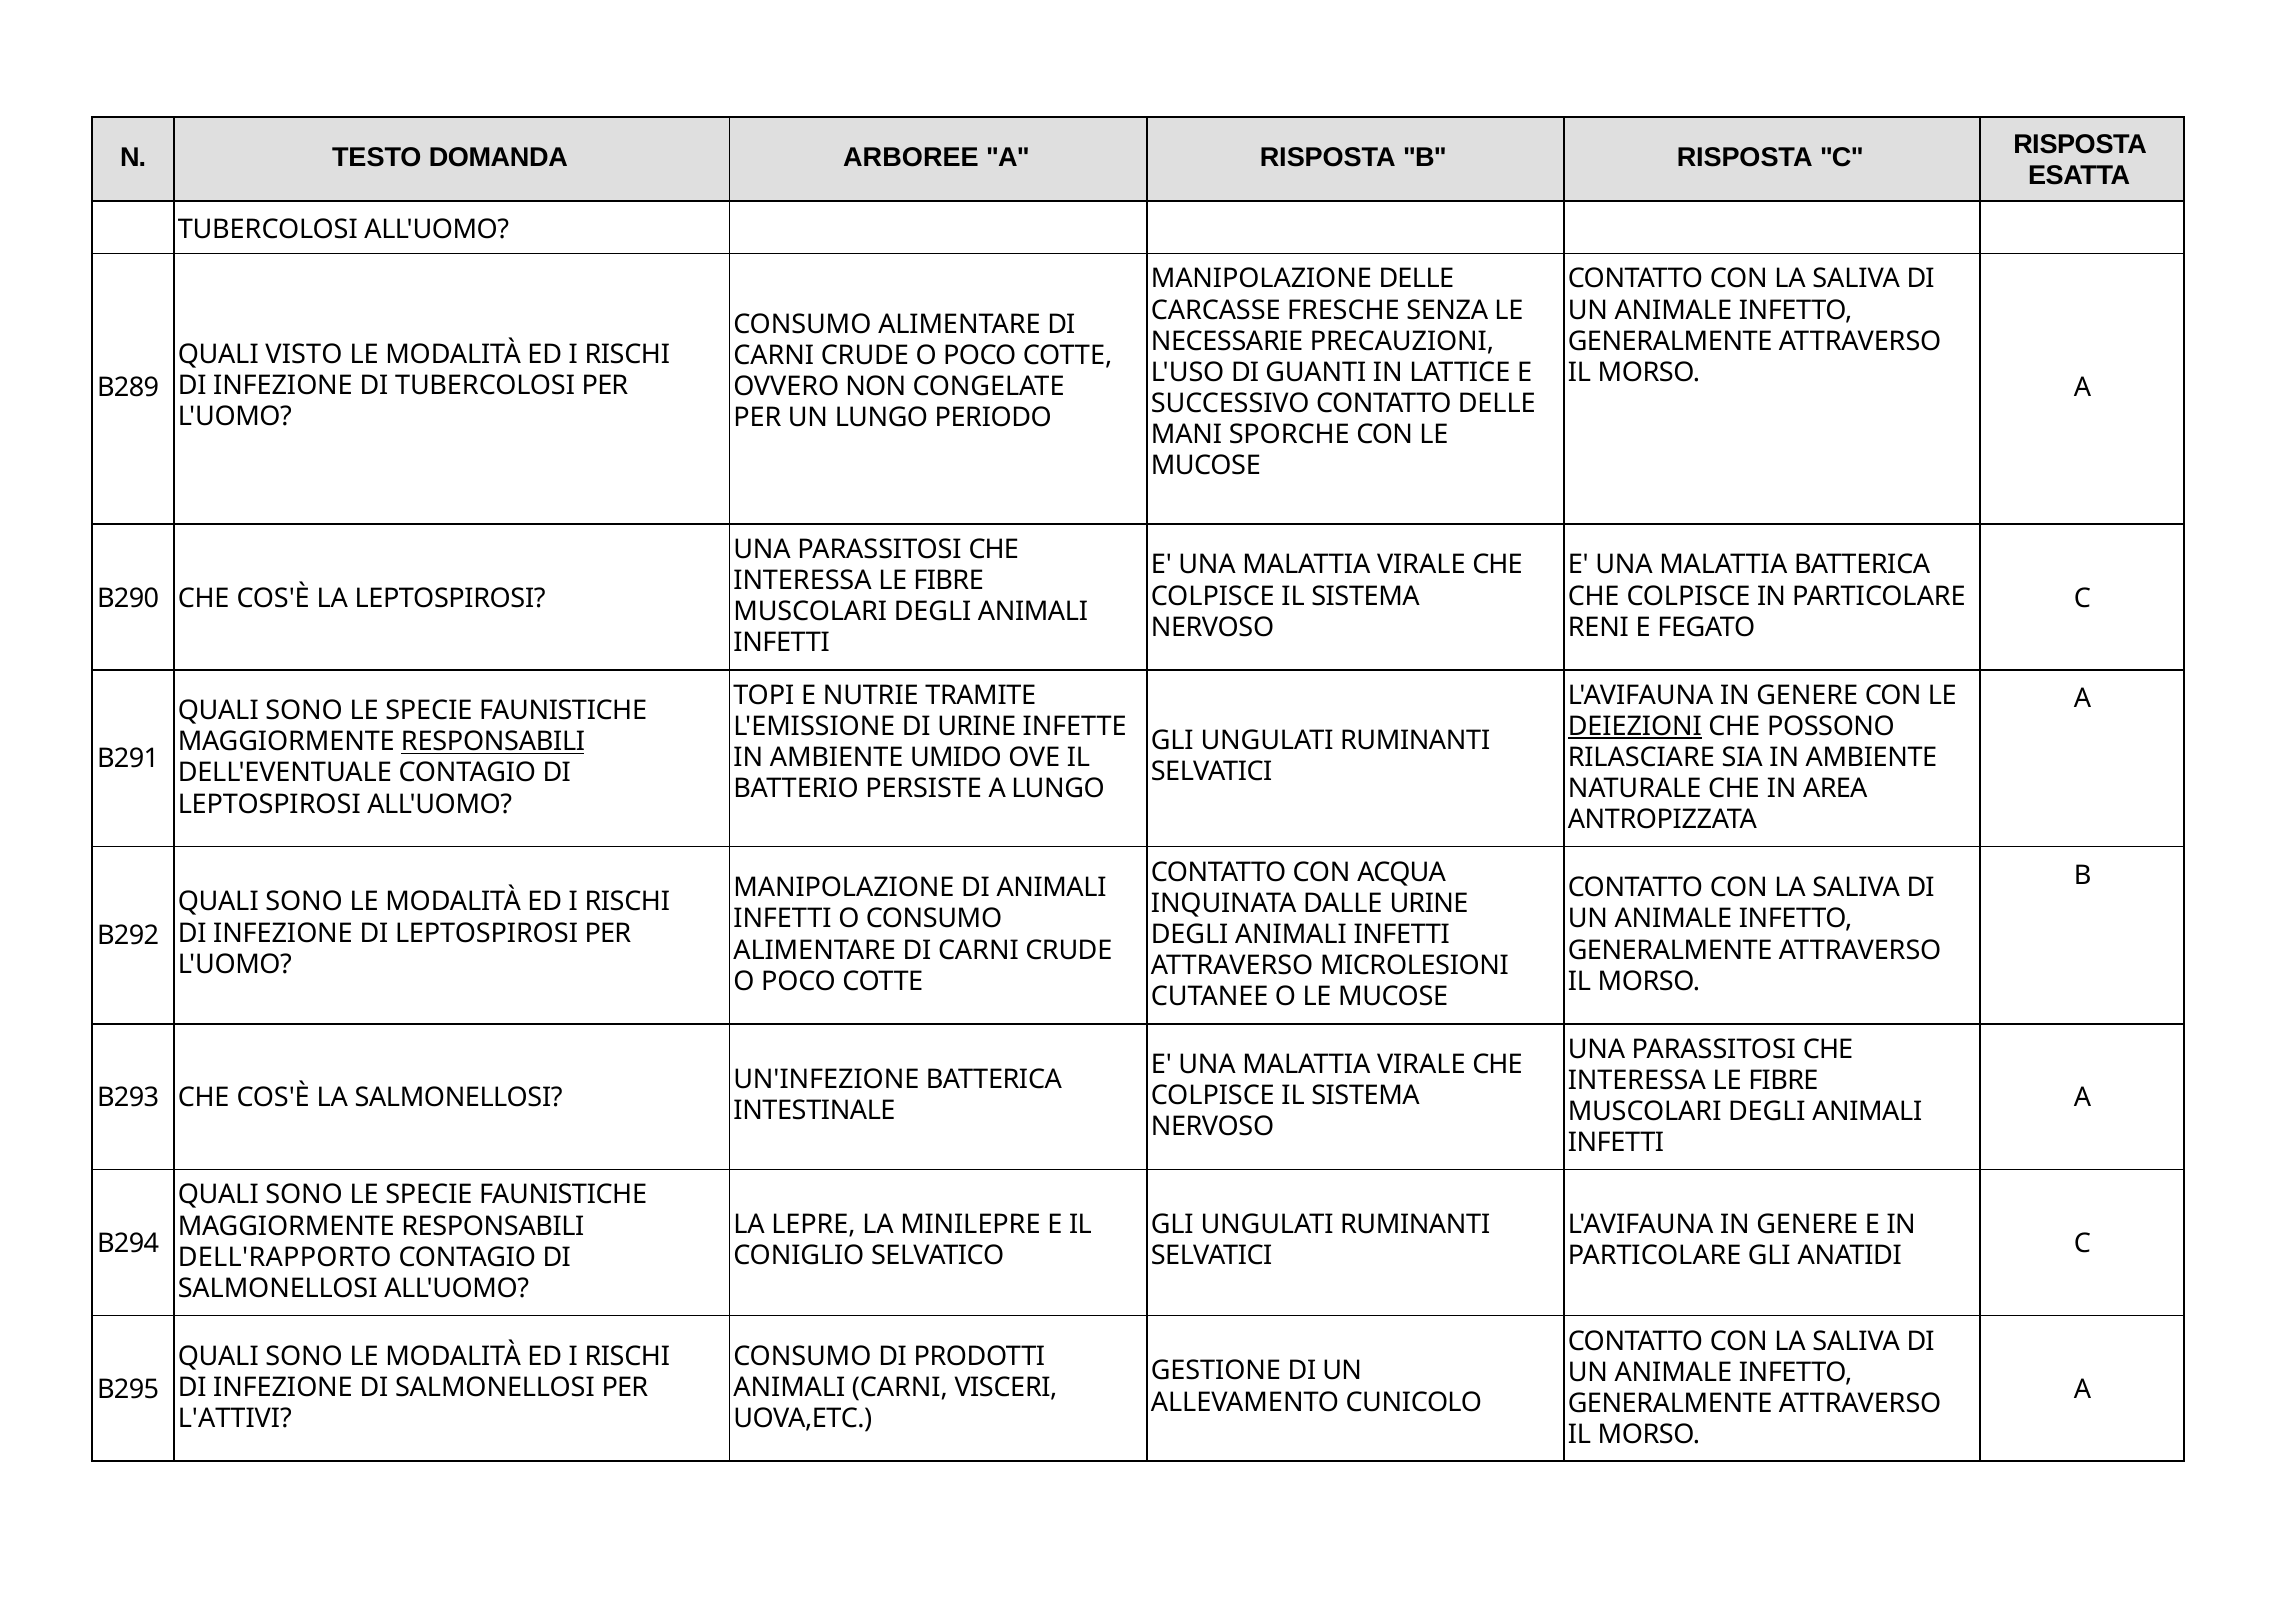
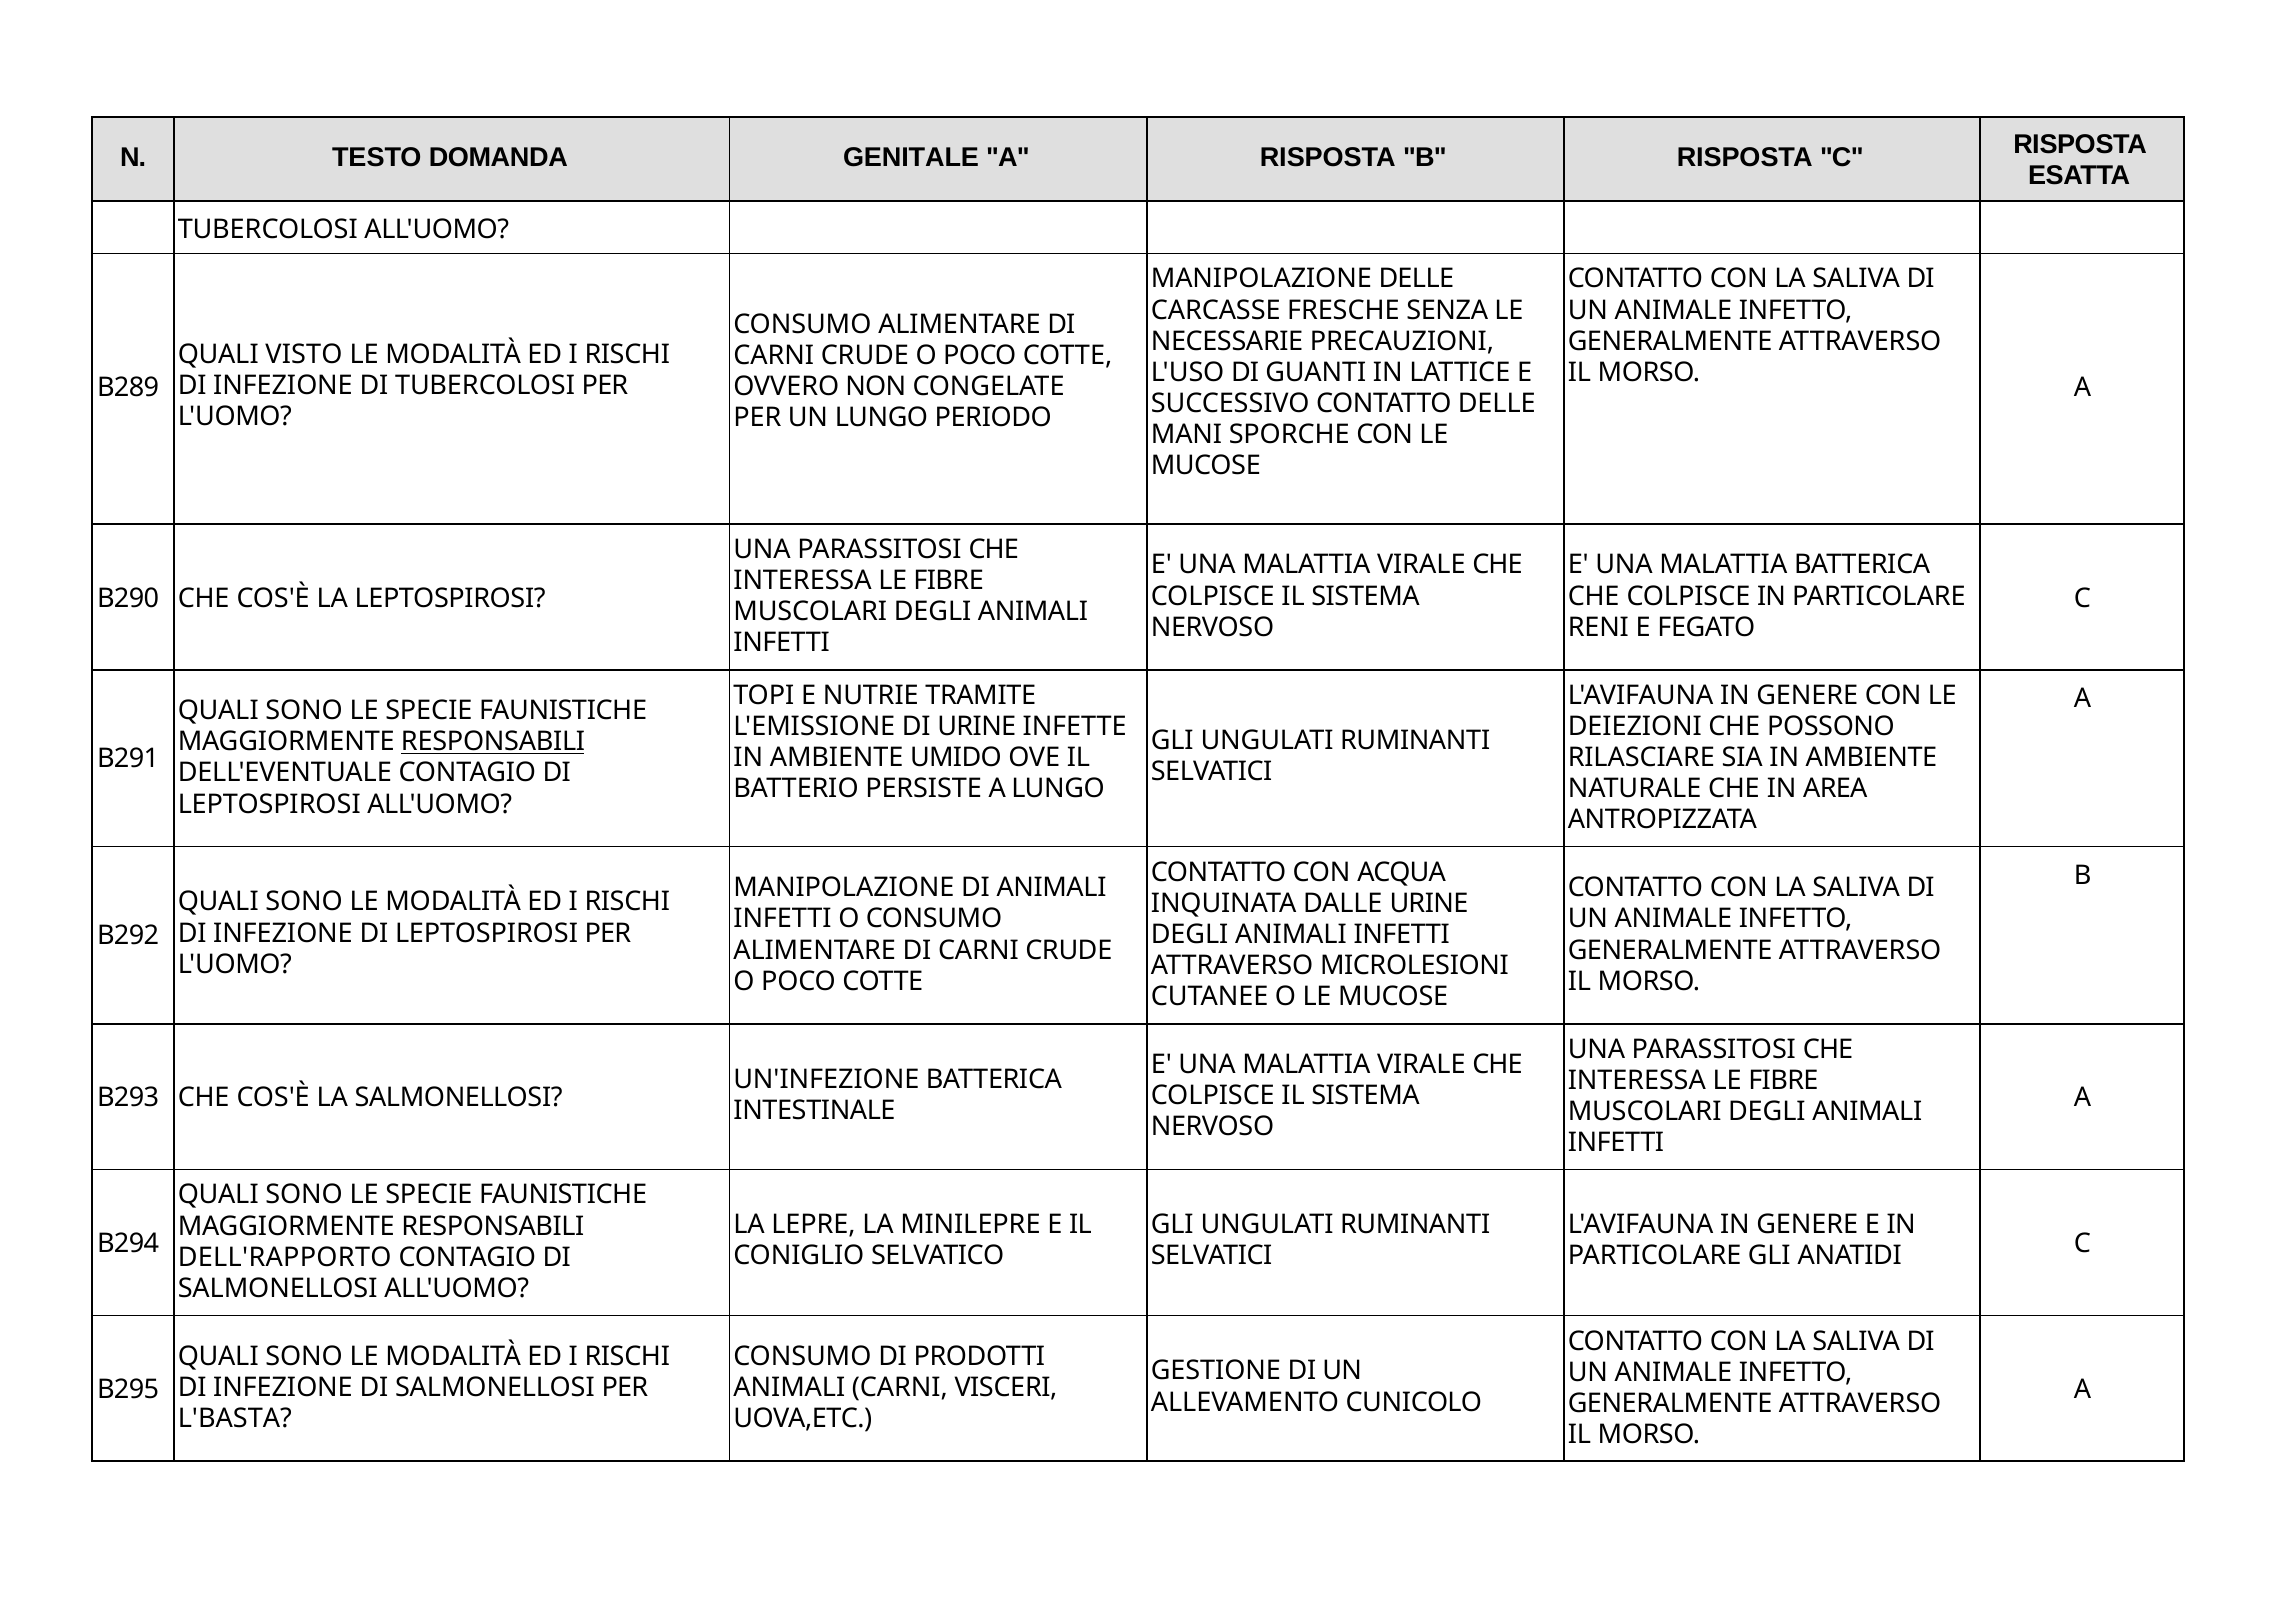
ARBOREE: ARBOREE -> GENITALE (911, 157)
DEIEZIONI underline: present -> none (1635, 727)
L'ATTIVI: L'ATTIVI -> L'BASTA (235, 1419)
